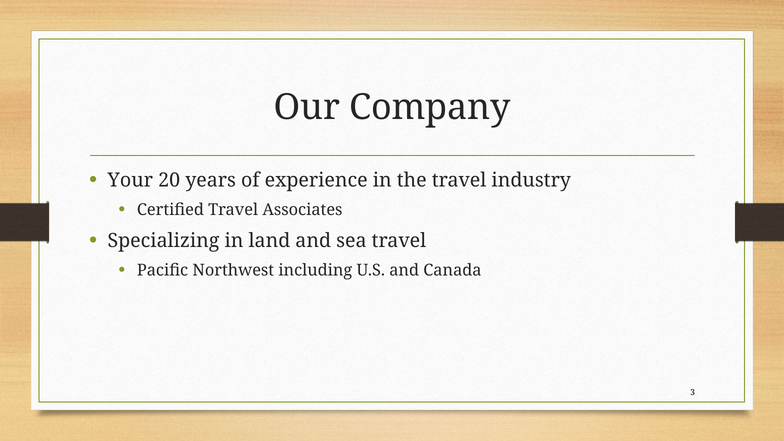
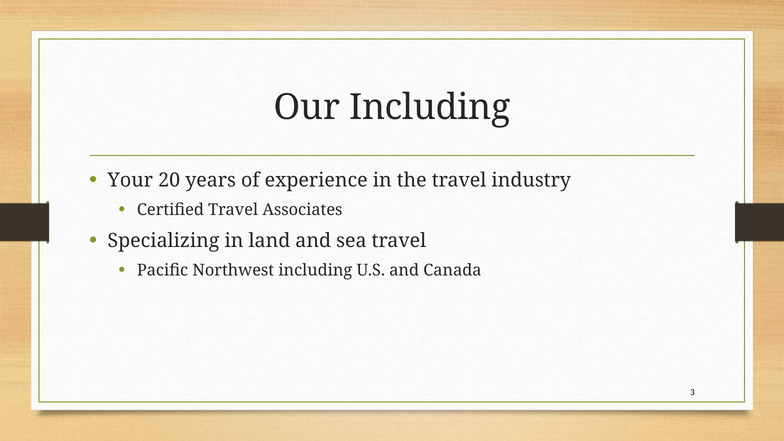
Our Company: Company -> Including (430, 108)
